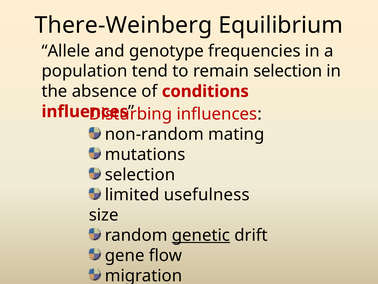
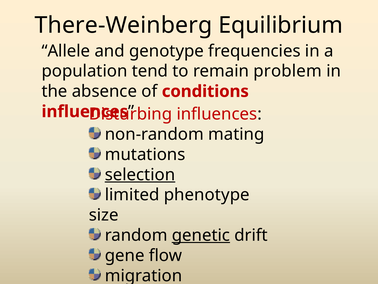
remain selection: selection -> problem (288, 71)
selection underline: none -> present (140, 174)
usefulness: usefulness -> phenotype (207, 195)
